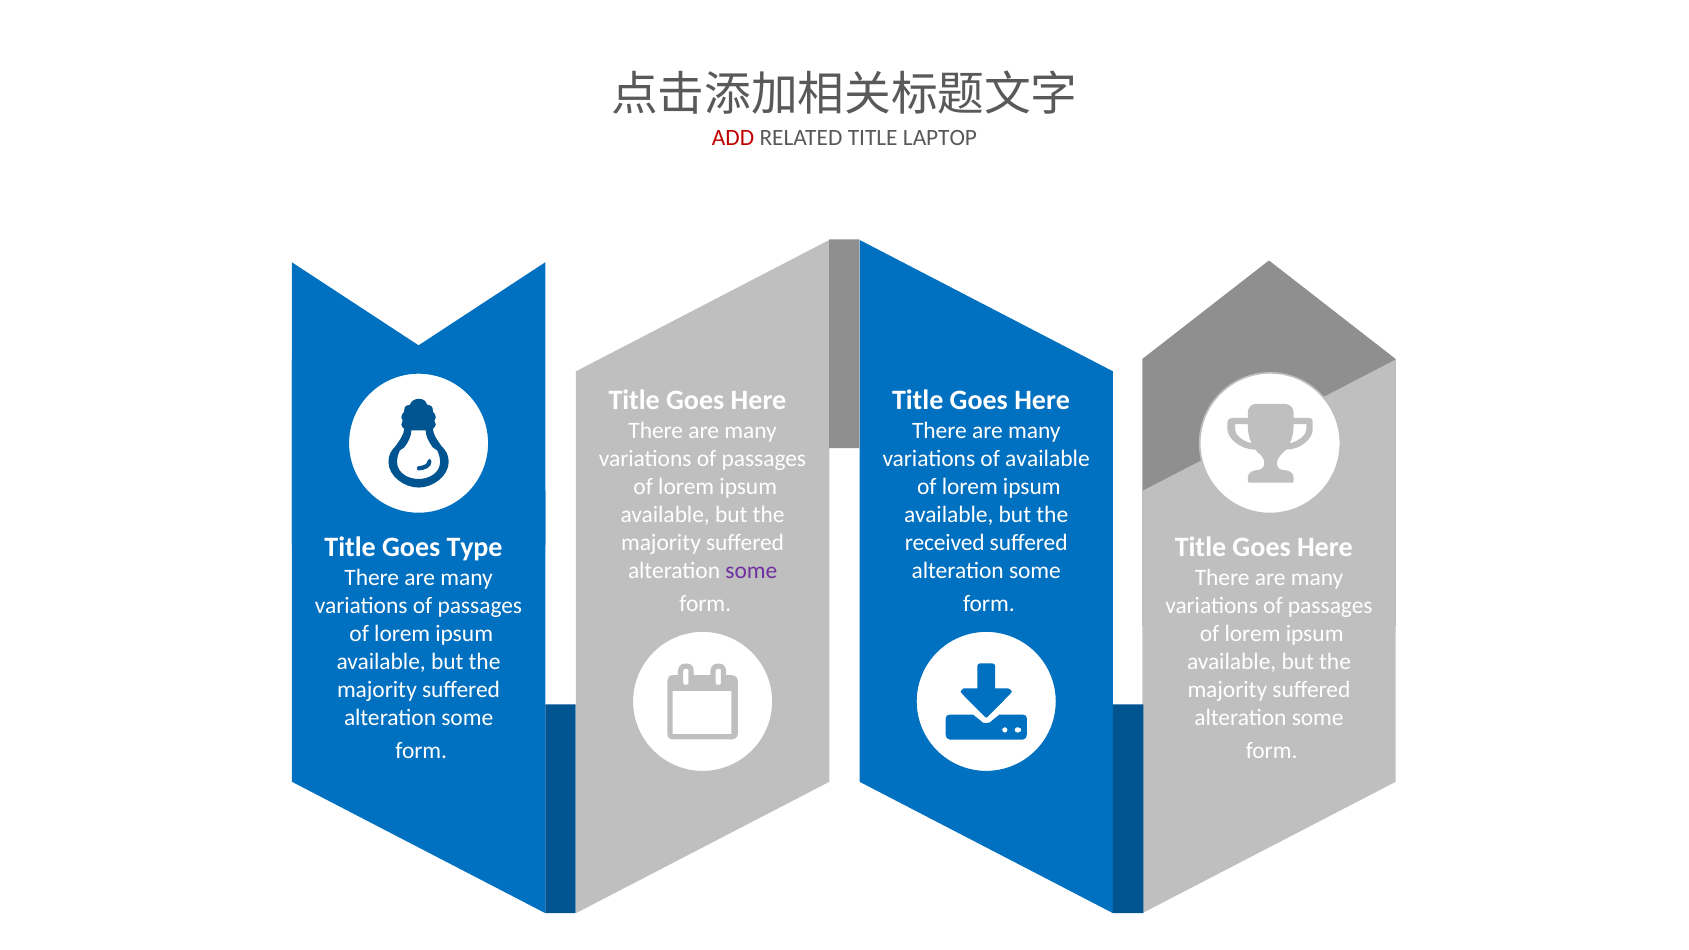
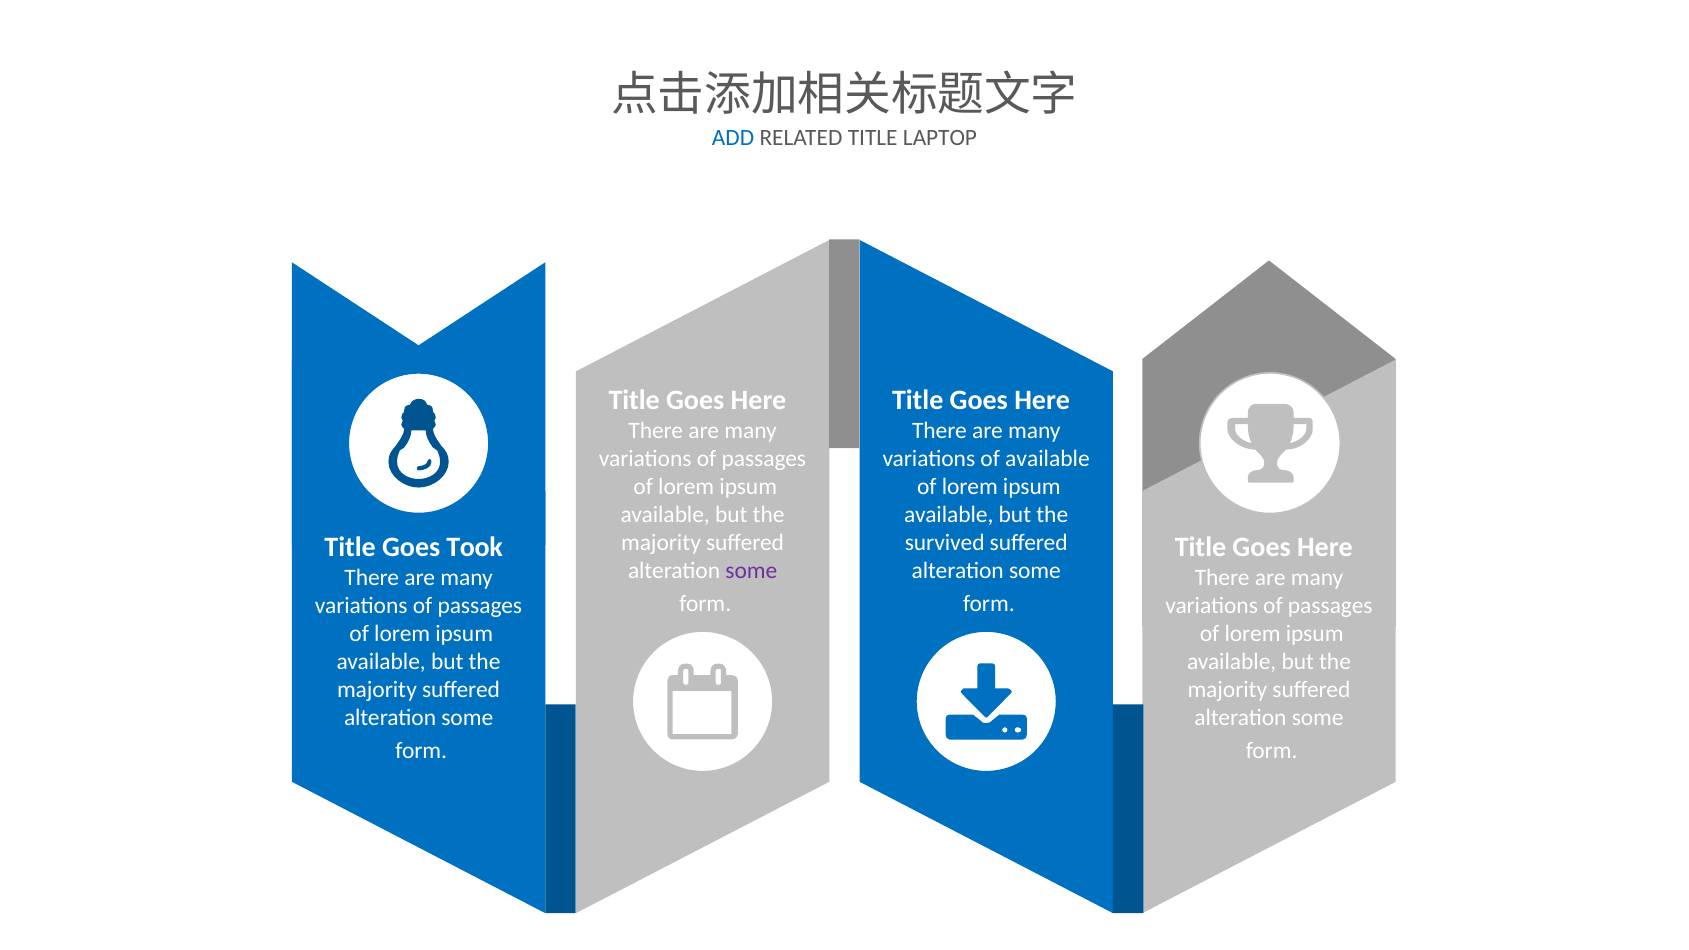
ADD colour: red -> blue (733, 138)
received: received -> survived (945, 543)
Type: Type -> Took (475, 547)
